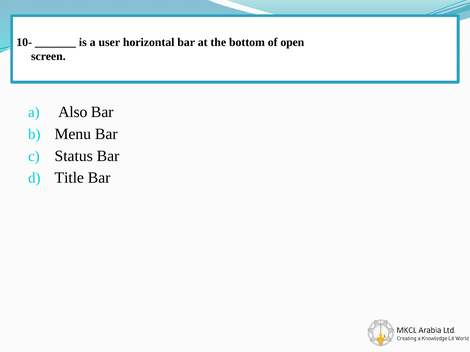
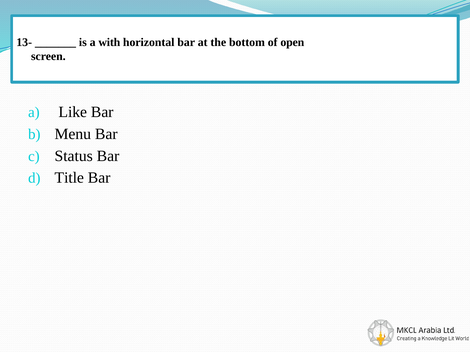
10-: 10- -> 13- (24, 42)
user: user -> with (109, 42)
Also: Also -> Like (73, 112)
